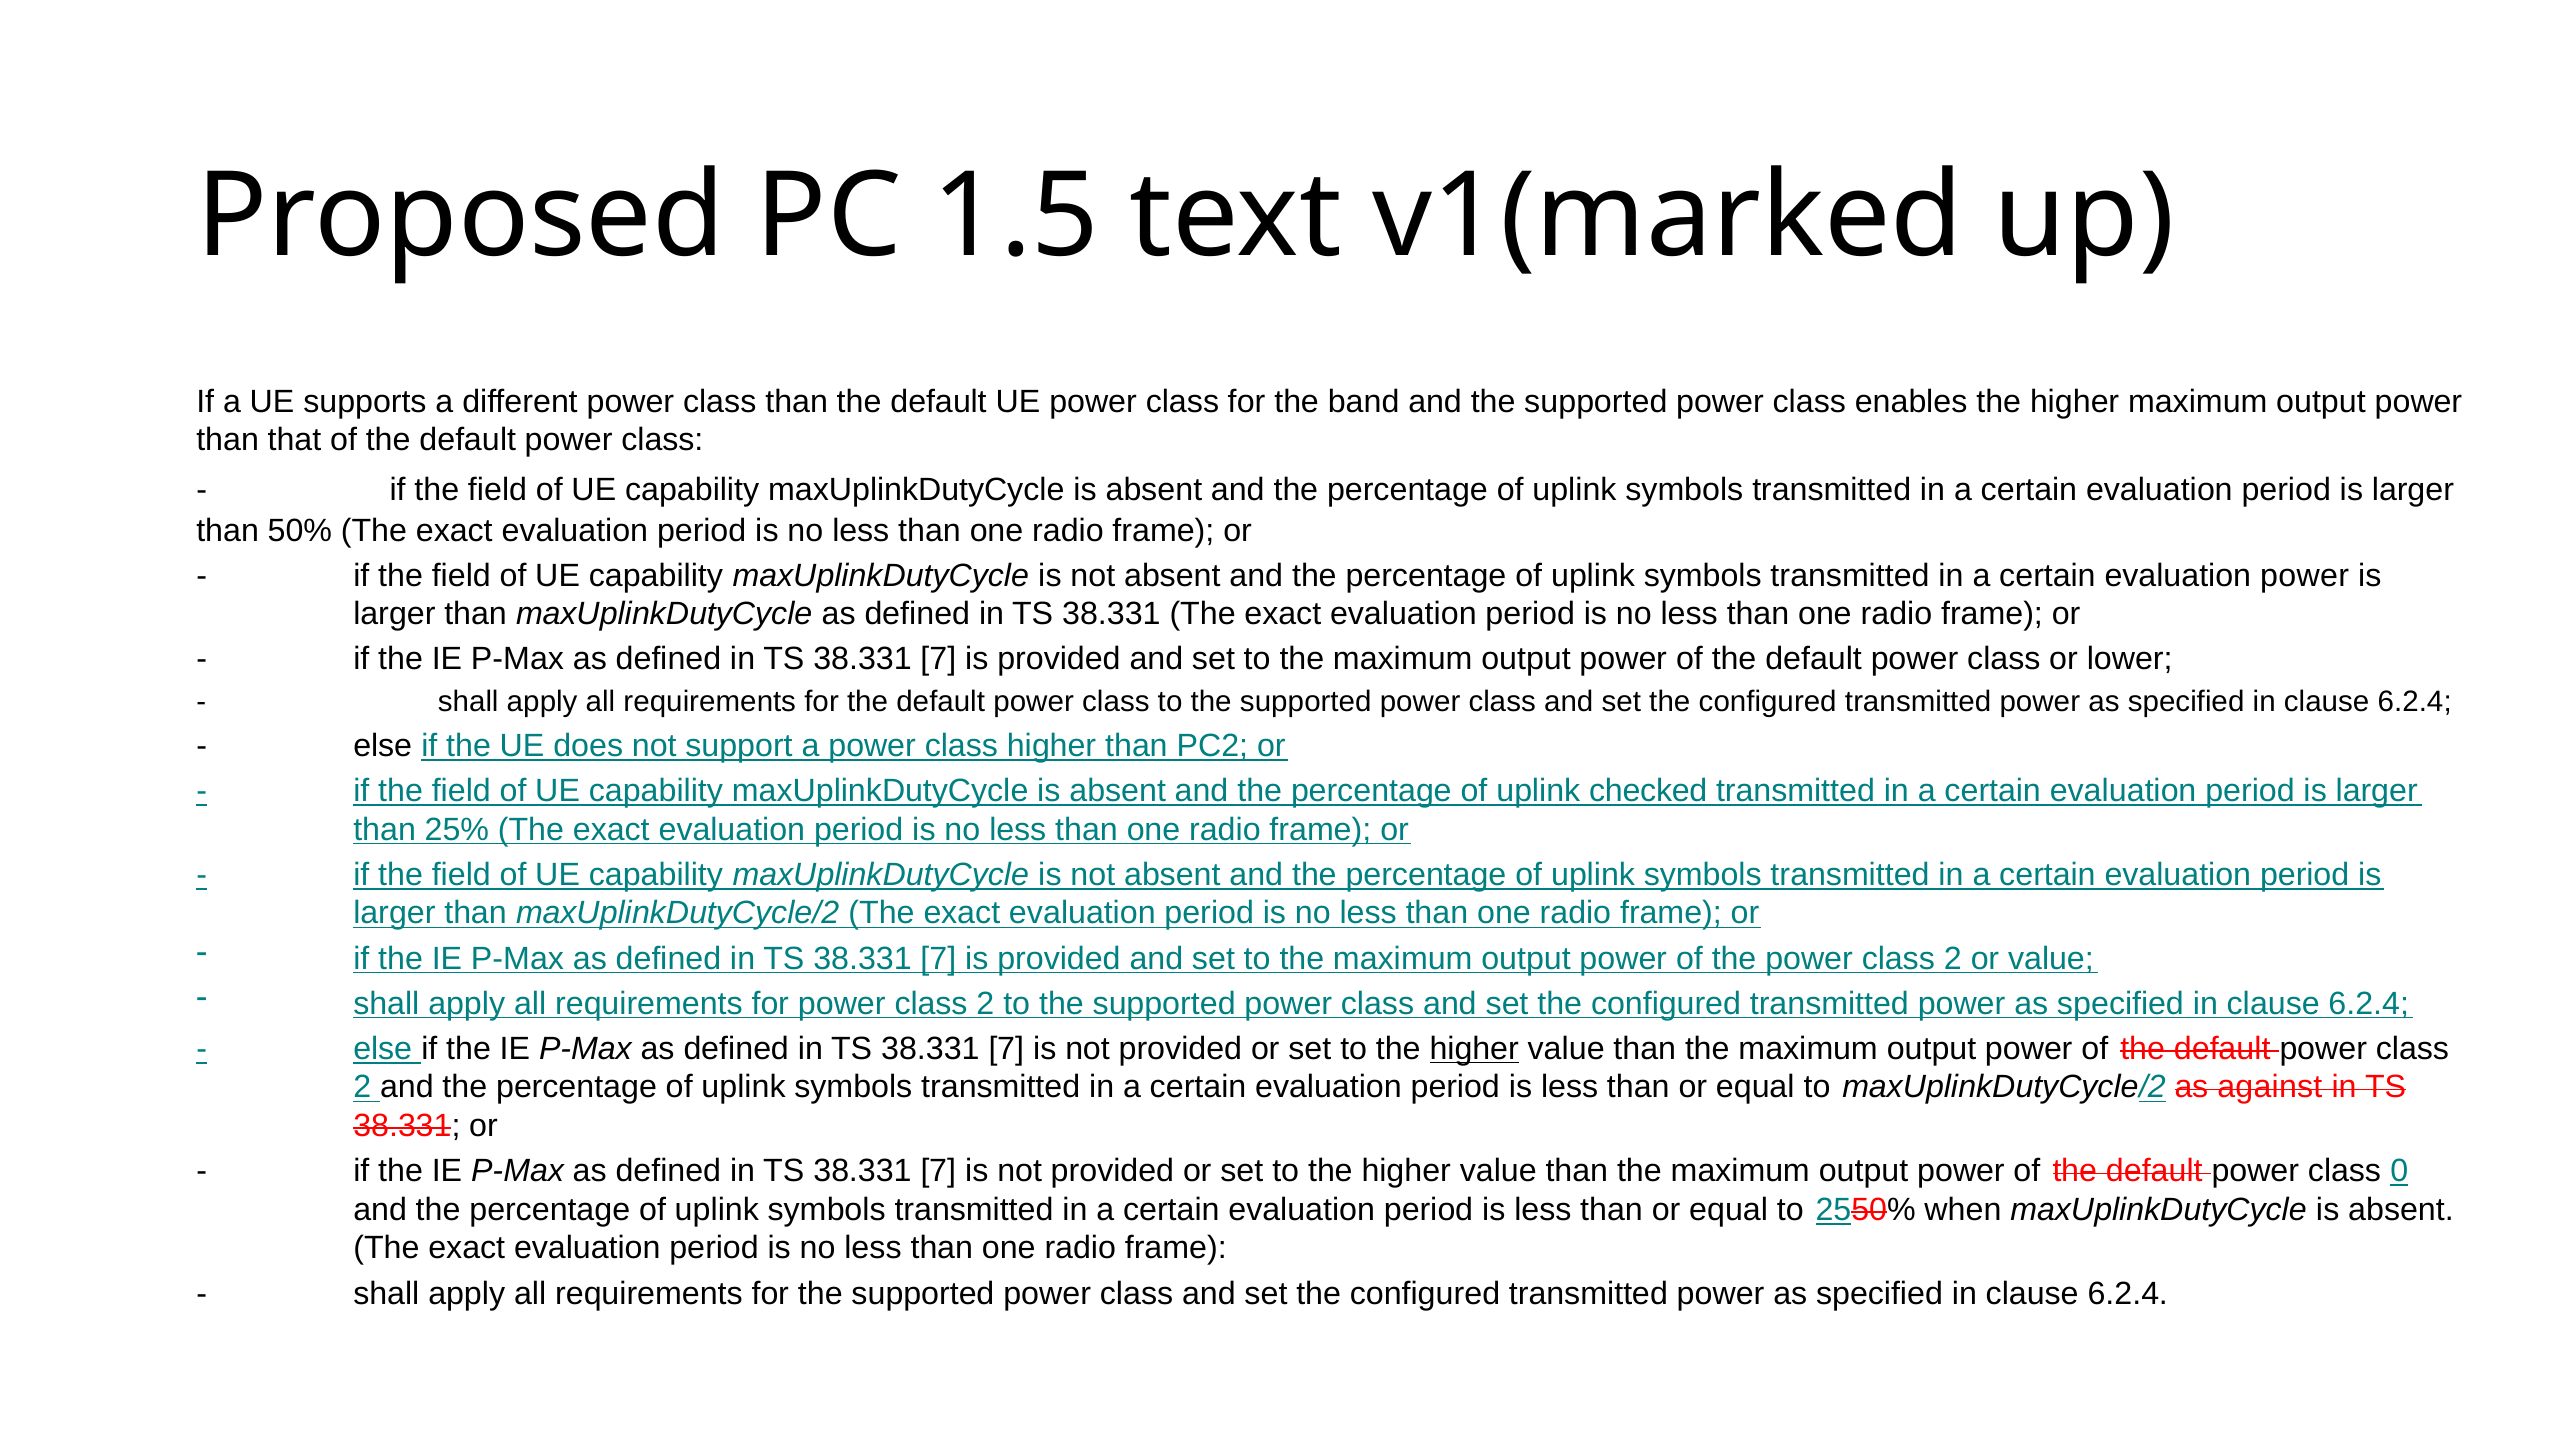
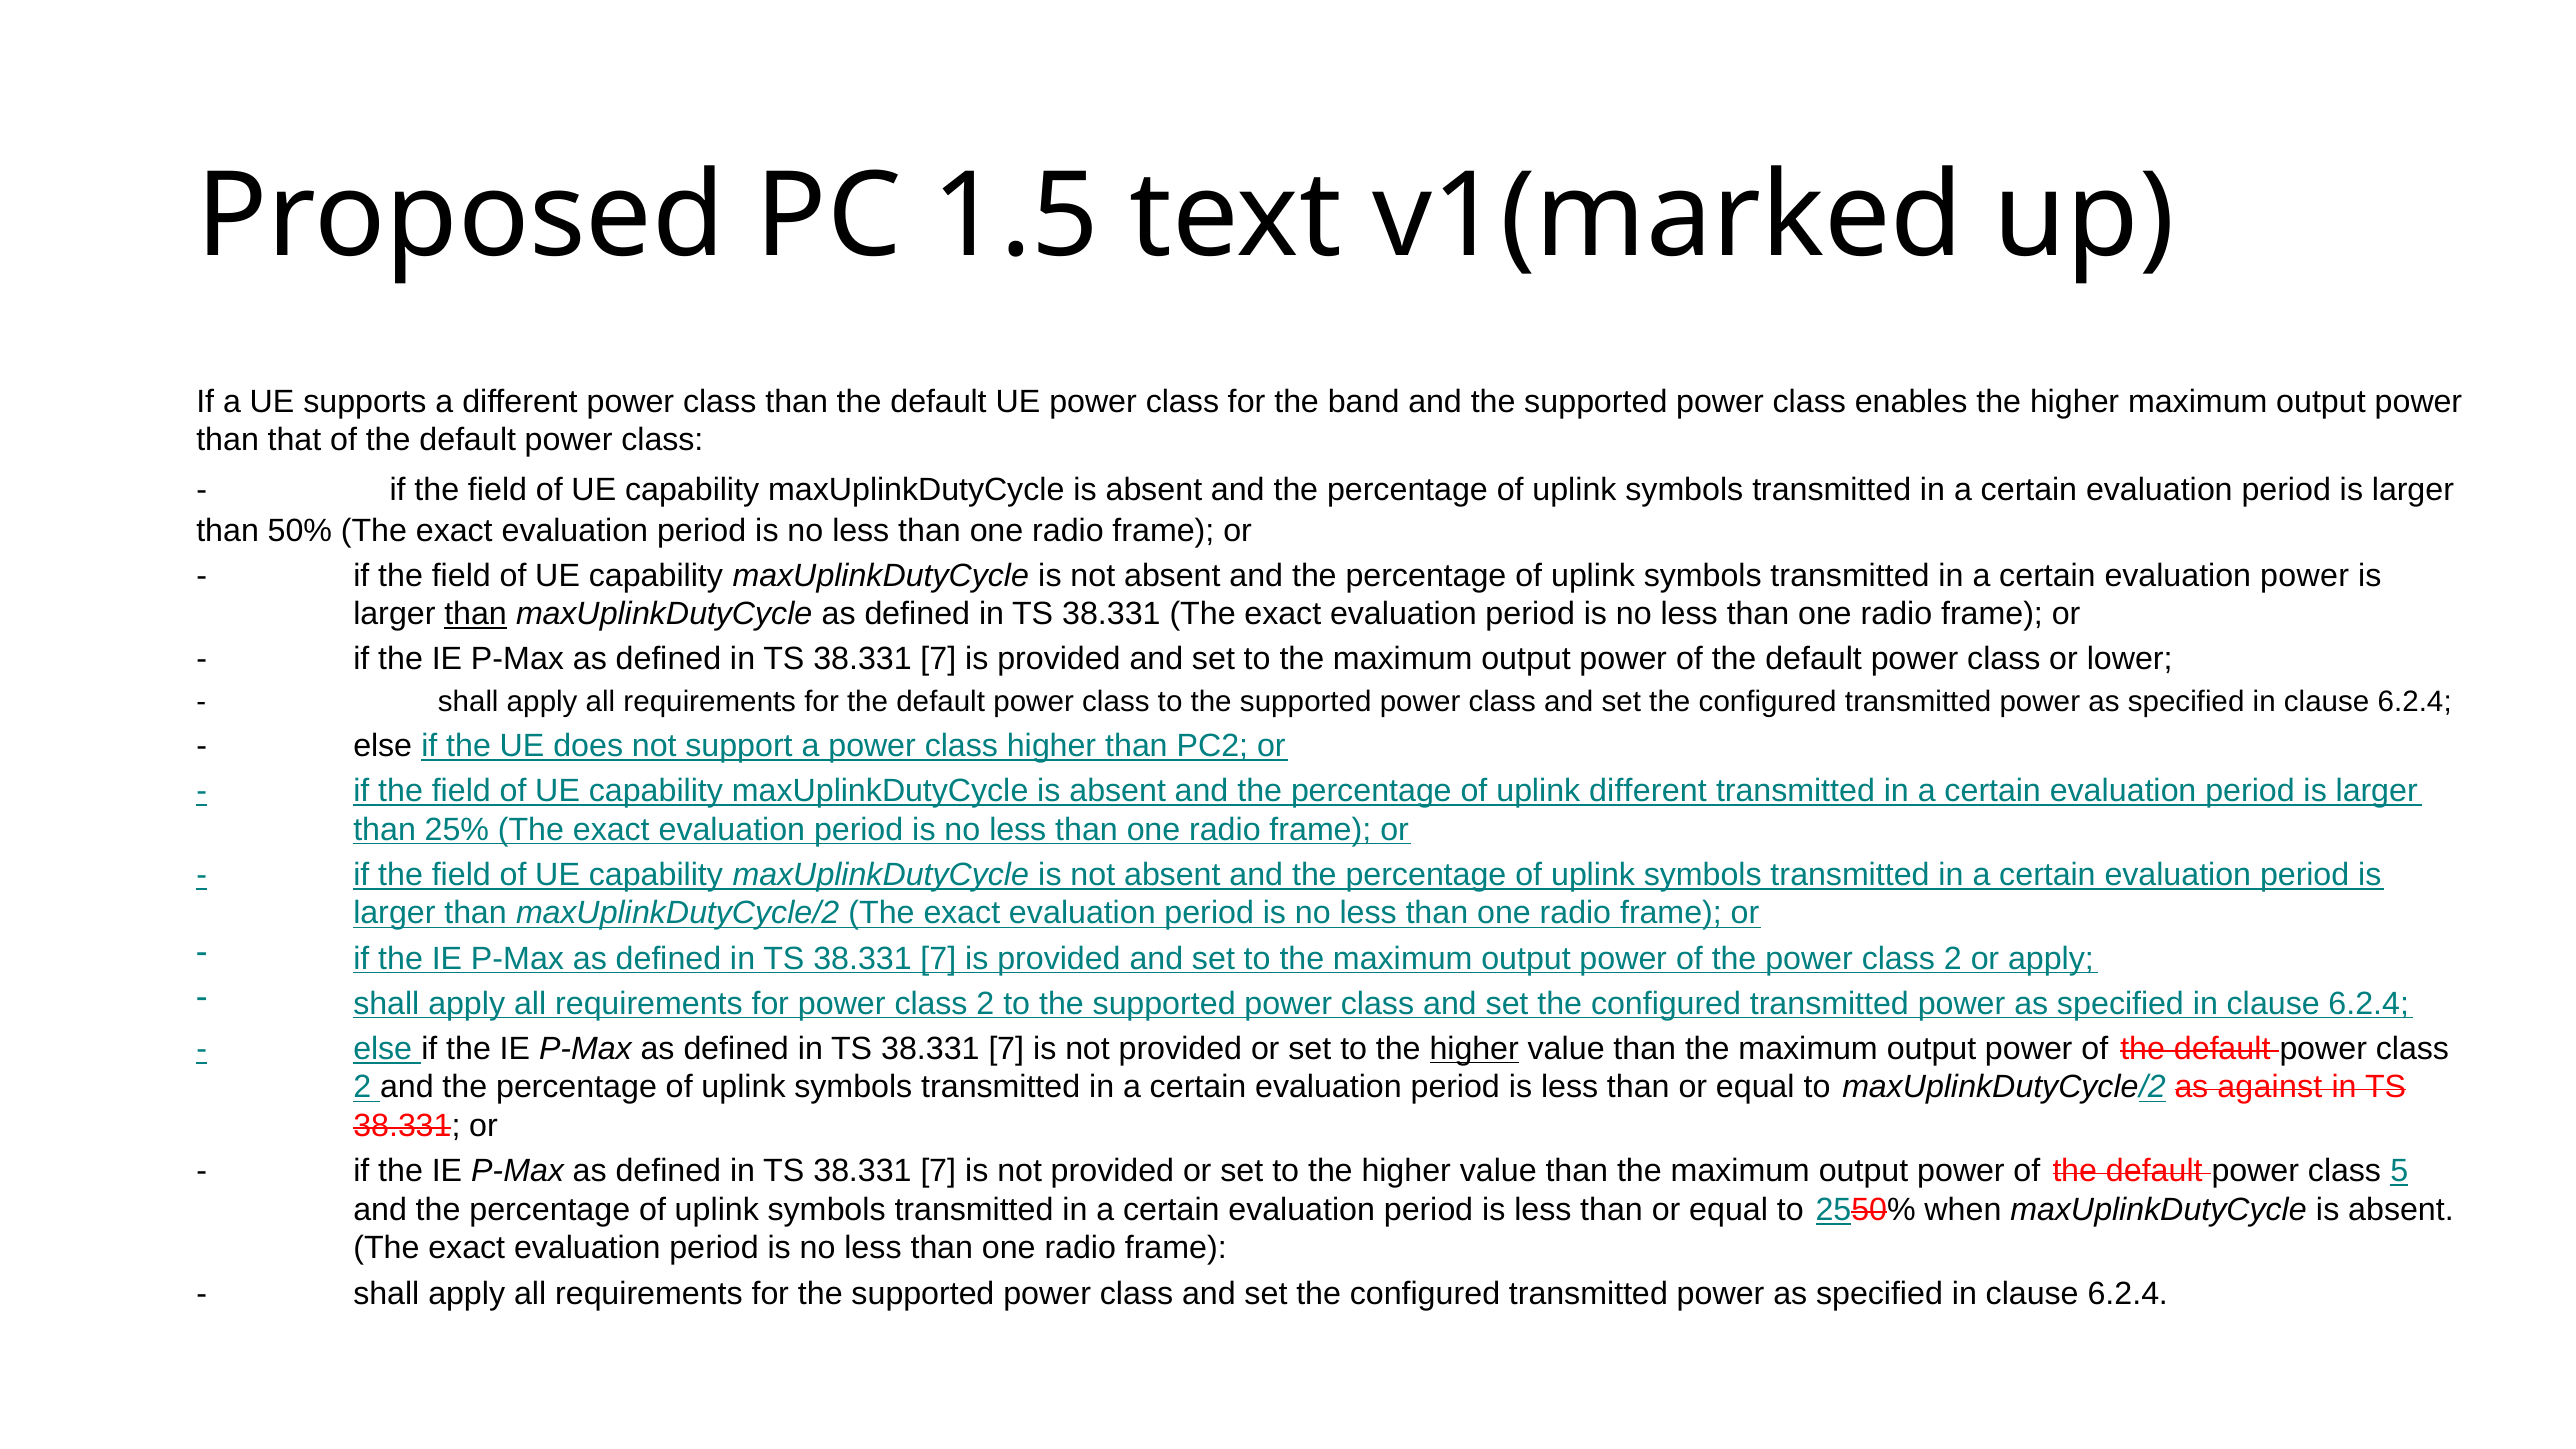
than underline: none -> present (476, 614)
uplink checked: checked -> different (1648, 791)
or value: value -> apply (2051, 958)
0: 0 -> 5 (2399, 1171)
